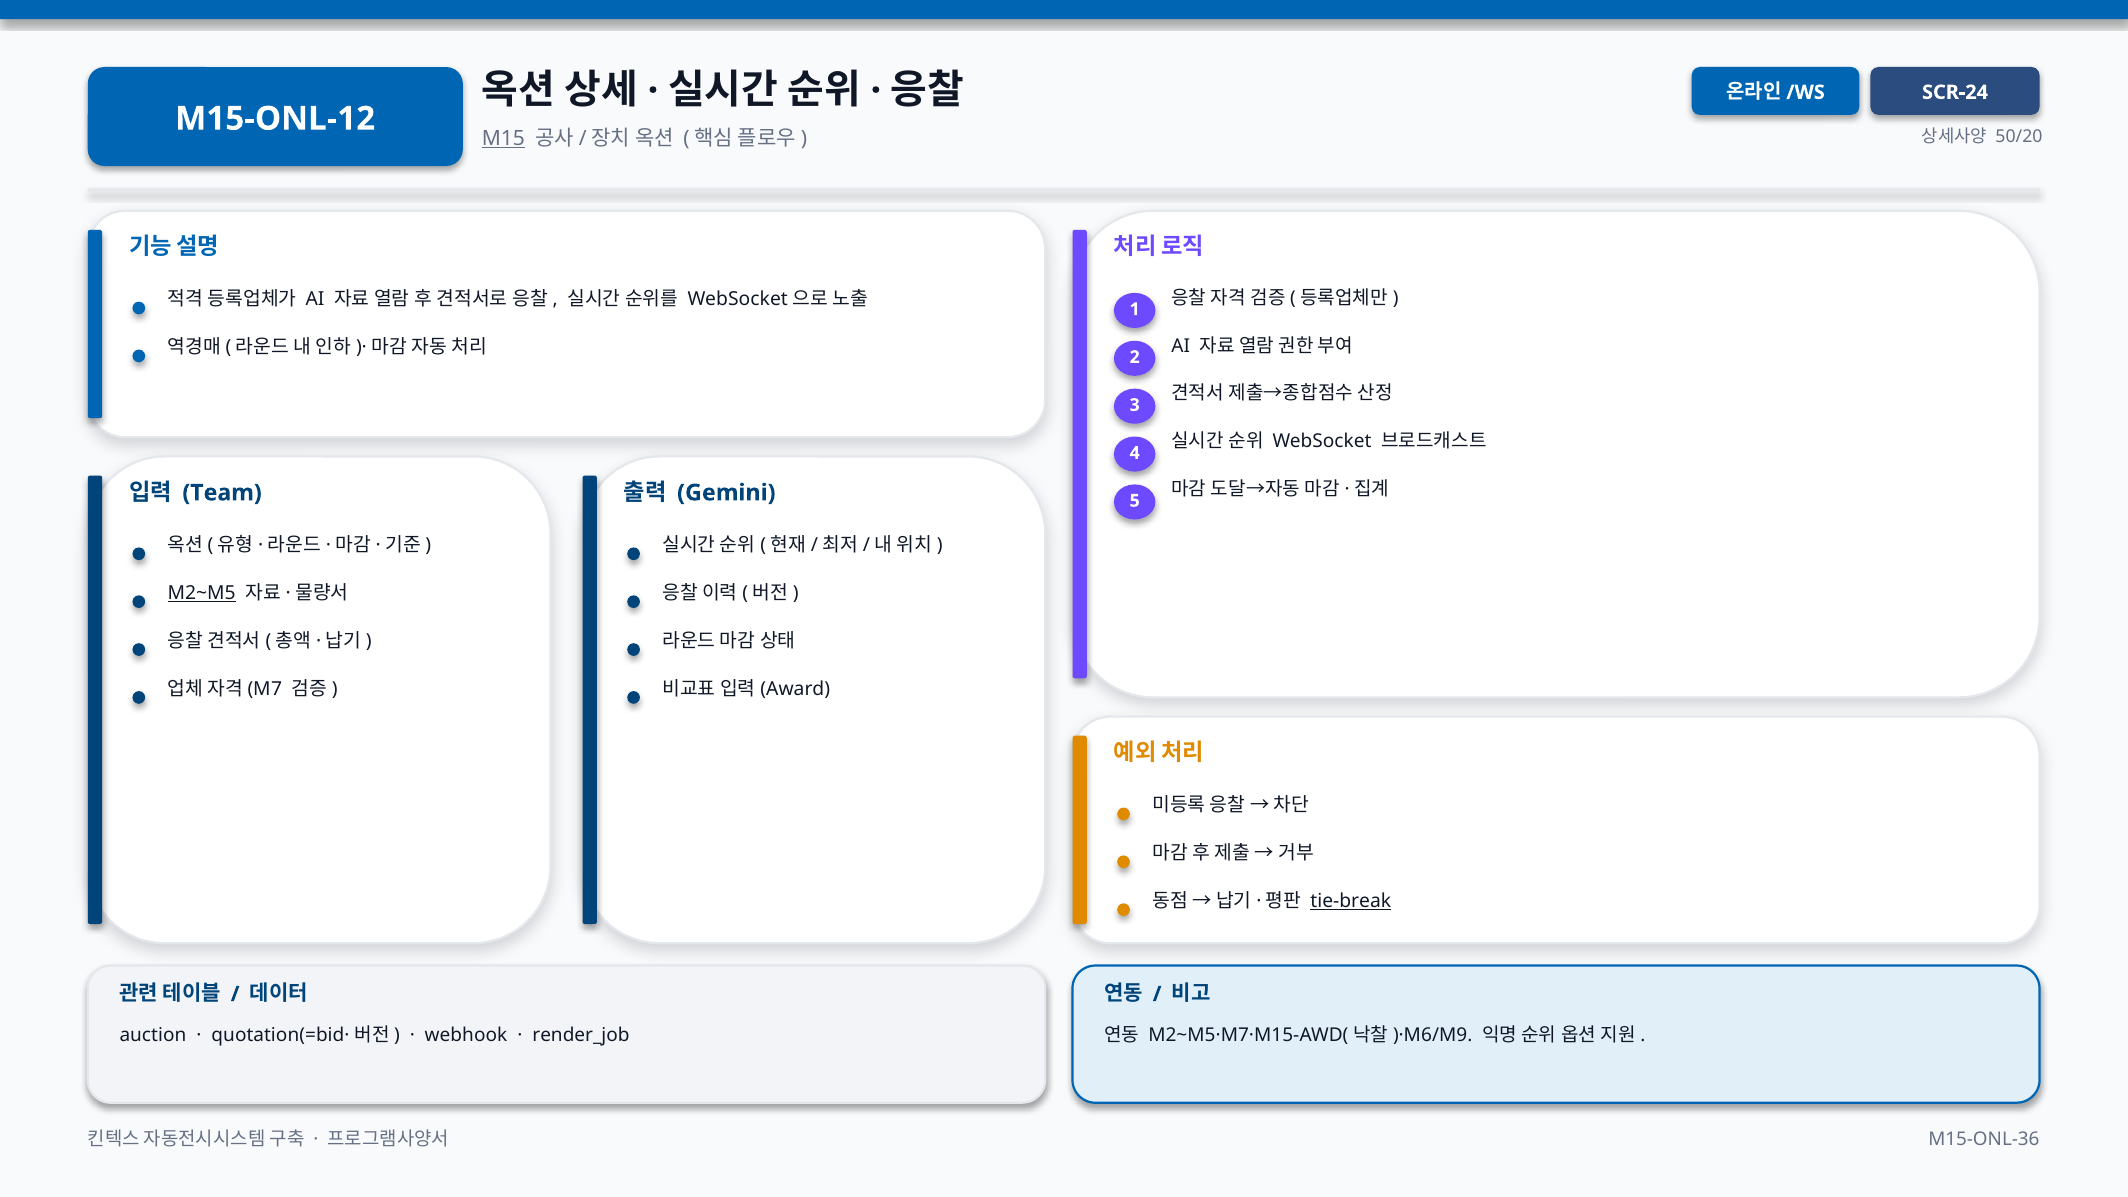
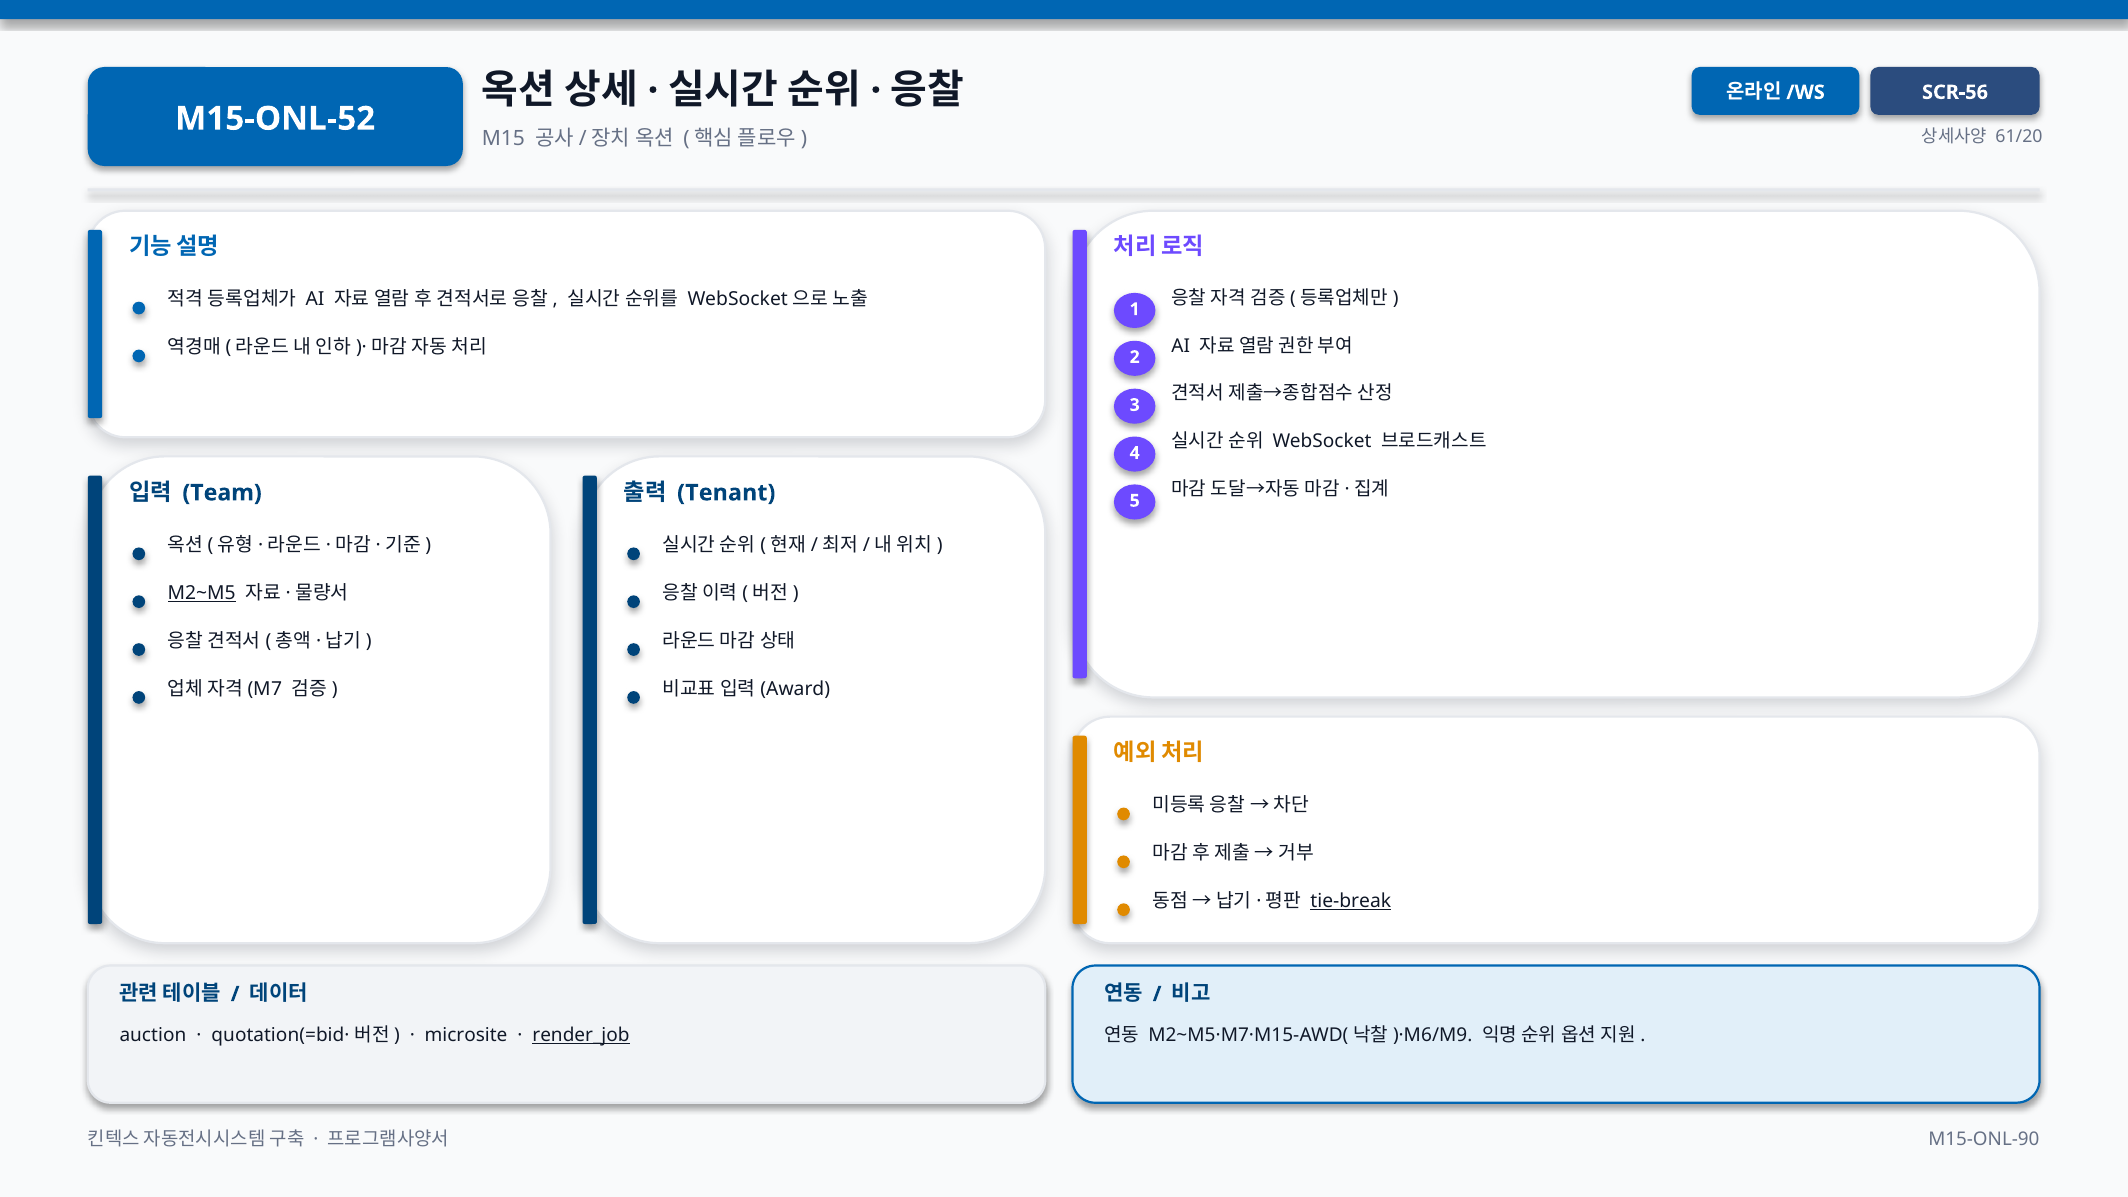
SCR-24: SCR-24 -> SCR-56 (1955, 92)
M15-ONL-12: M15-ONL-12 -> M15-ONL-52 (275, 119)
50/20: 50/20 -> 61/20 (2019, 136)
M15 underline: present -> none (503, 139)
Gemini: Gemini -> Tenant (726, 493)
webhook: webhook -> microsite (466, 1036)
render_job underline: none -> present (581, 1036)
M15-ONL-36: M15-ONL-36 -> M15-ONL-90 (1984, 1139)
